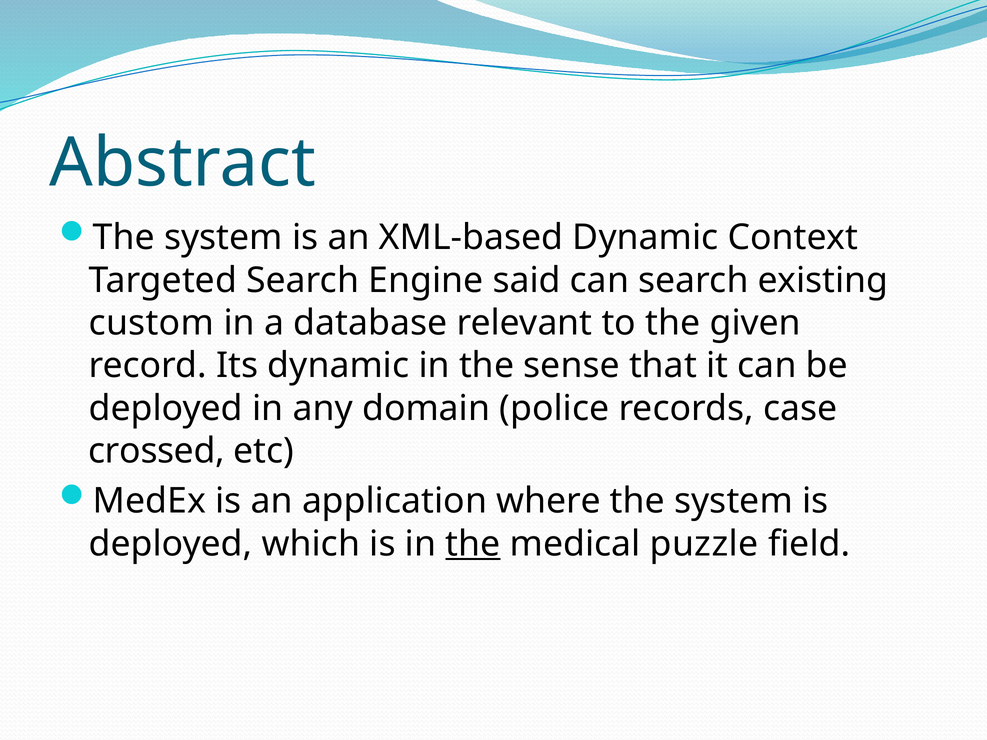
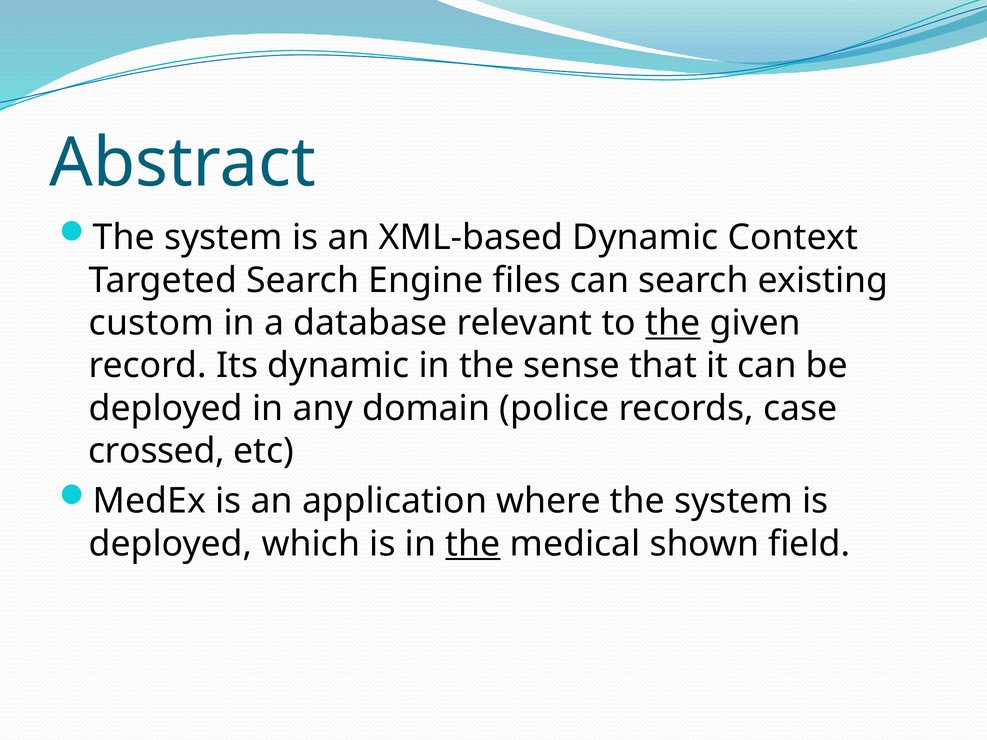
said: said -> files (527, 280)
the underline: none -> present (673, 323)
puzzle: puzzle -> shown (704, 544)
